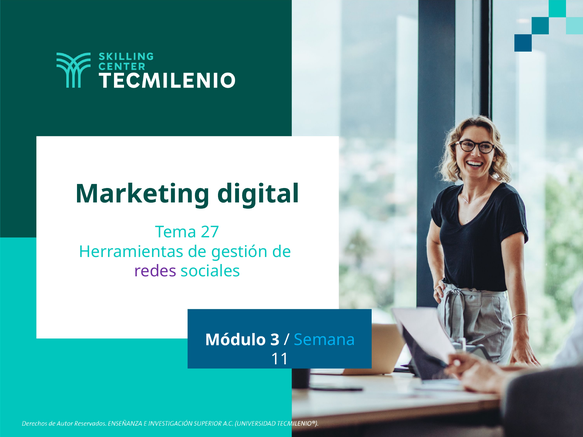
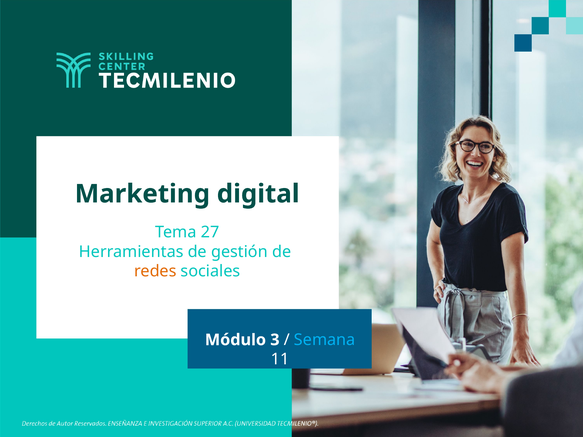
redes colour: purple -> orange (155, 271)
